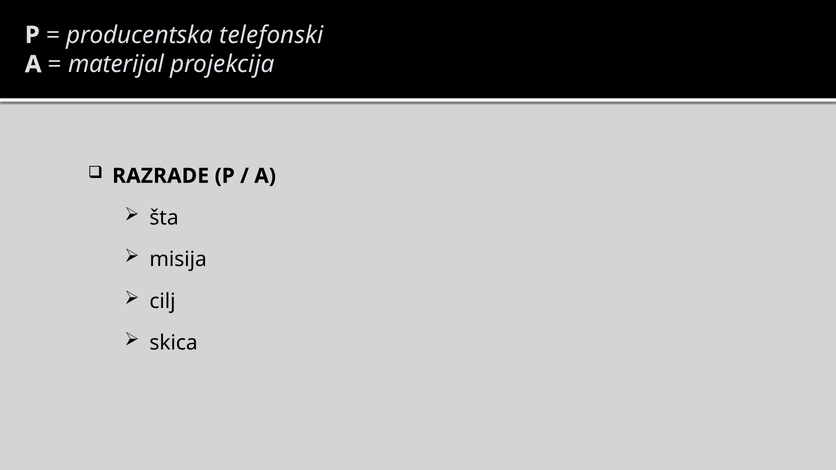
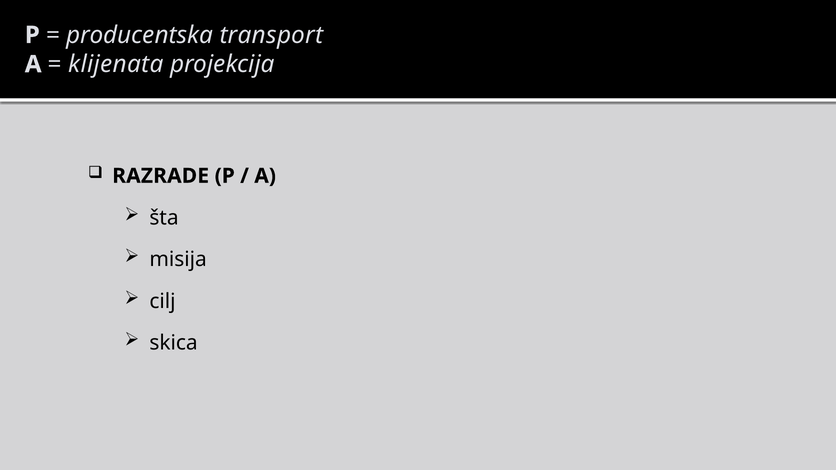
telefonski: telefonski -> transport (272, 35)
materijal: materijal -> klijenata (116, 64)
